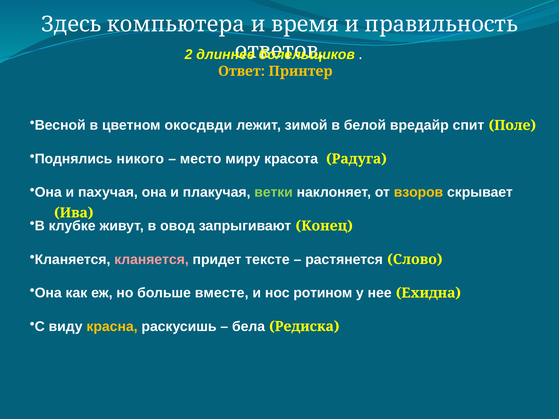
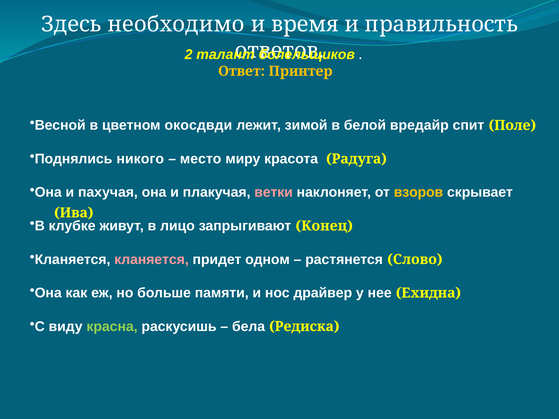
компьютера: компьютера -> необходимо (176, 24)
длиннее: длиннее -> талант (225, 54)
ветки colour: light green -> pink (274, 192)
овод: овод -> лицо (177, 226)
тексте: тексте -> одном (268, 260)
вместе: вместе -> памяти (222, 293)
ротином: ротином -> драйвер (323, 293)
красна colour: yellow -> light green (112, 327)
